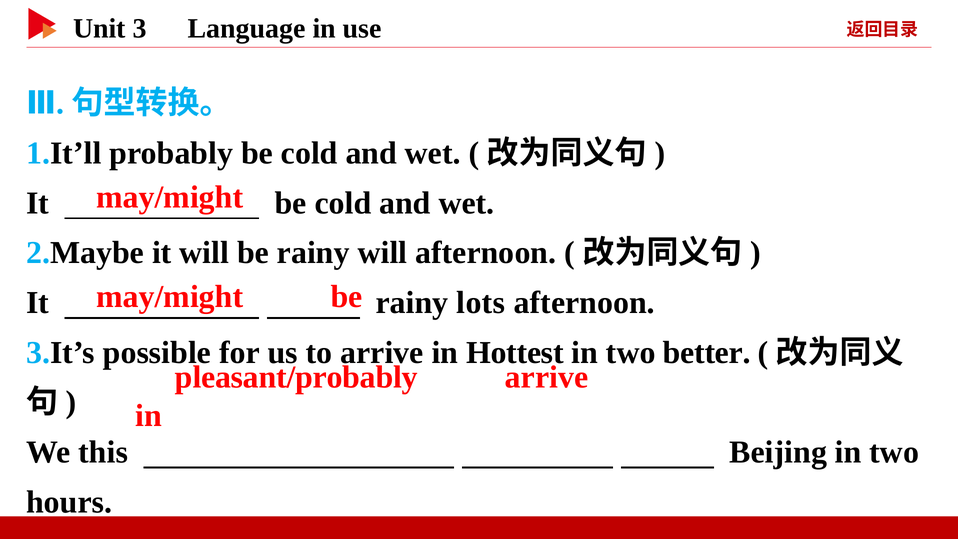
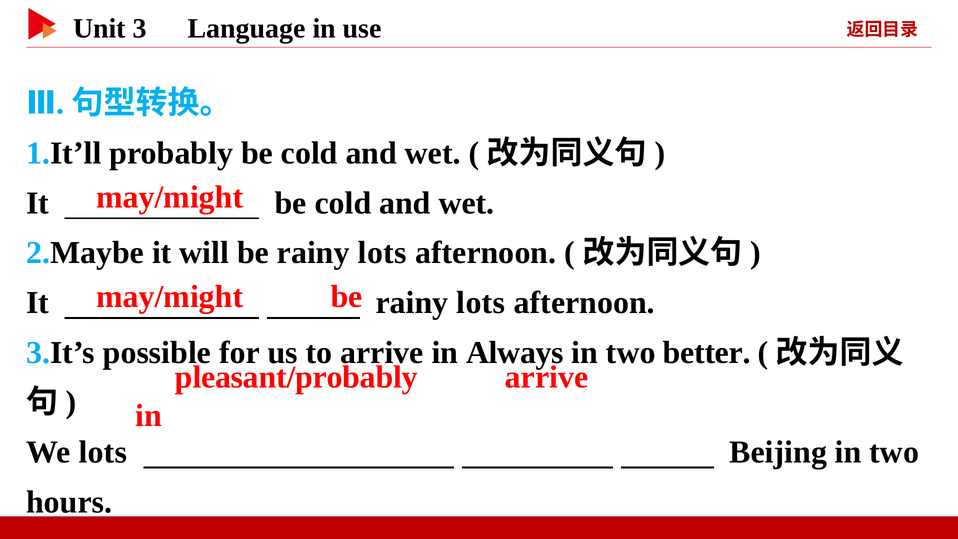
be rainy will: will -> lots (382, 253)
Hottest: Hottest -> Always (515, 352)
We this: this -> lots (103, 452)
